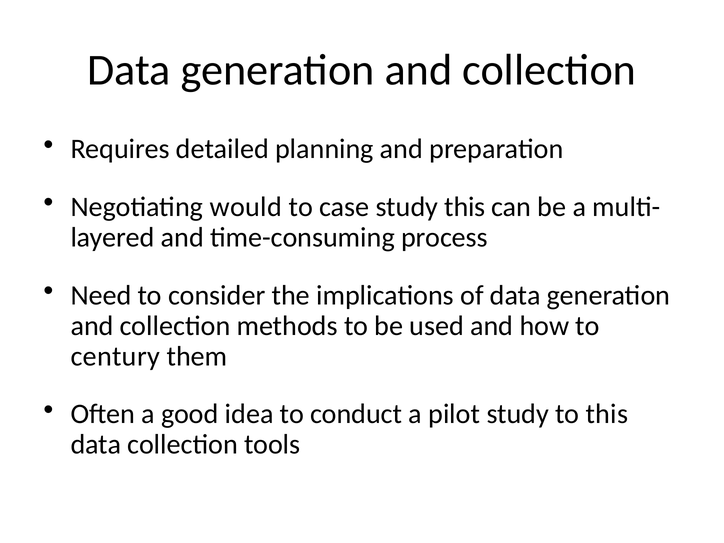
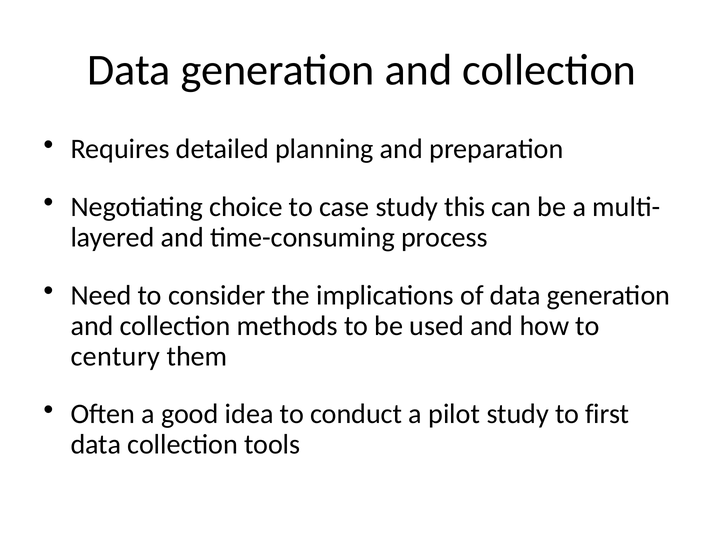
would: would -> choice (246, 207)
to this: this -> first (607, 414)
